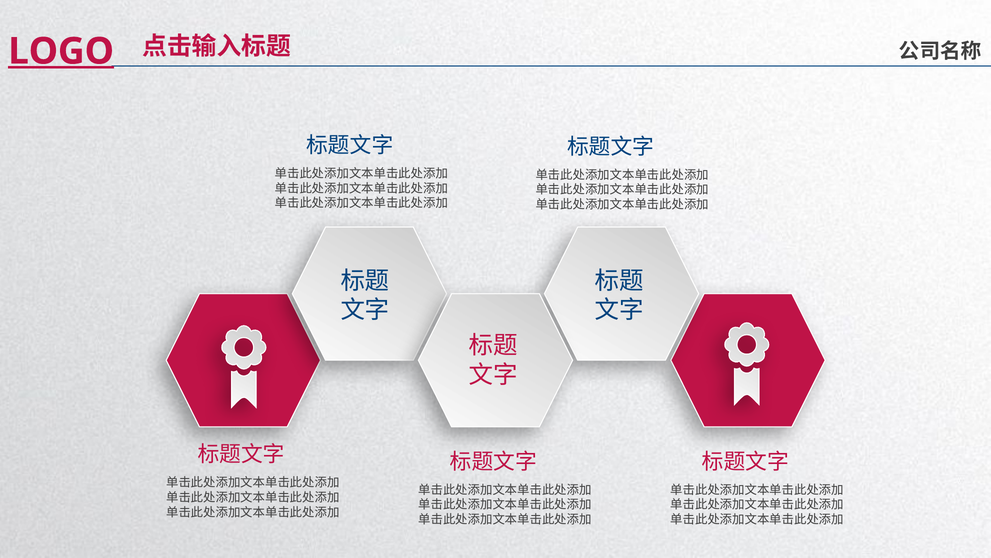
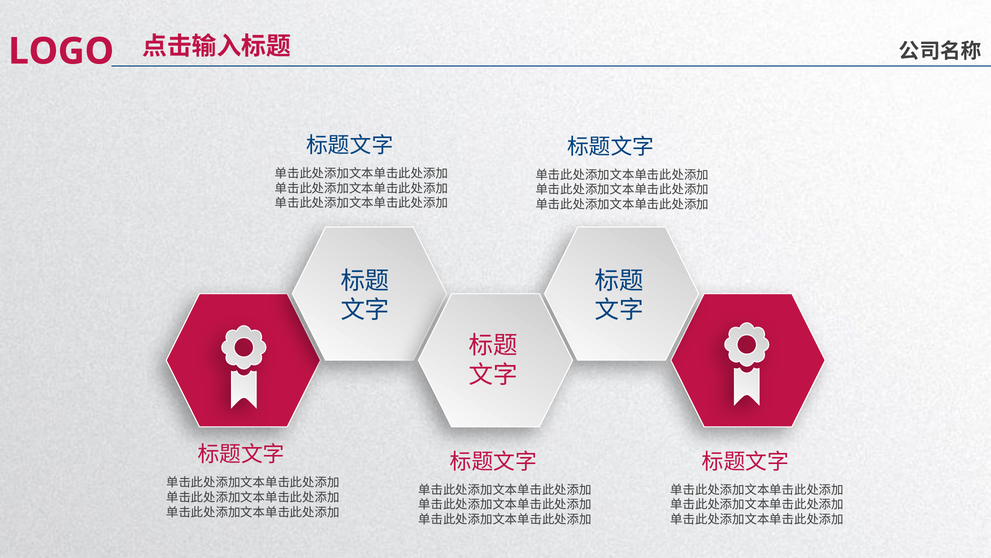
LOGO underline: present -> none (61, 51)
